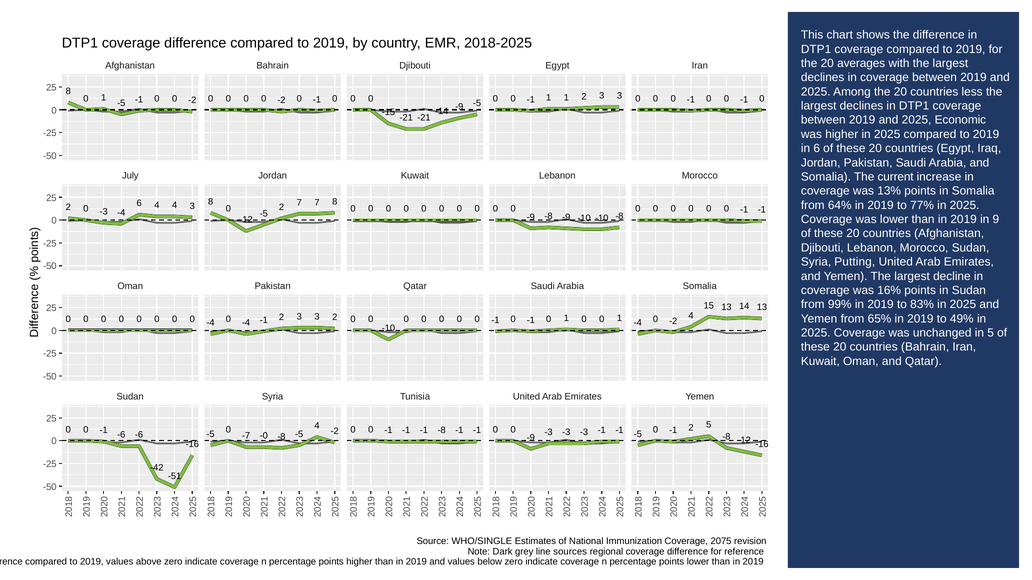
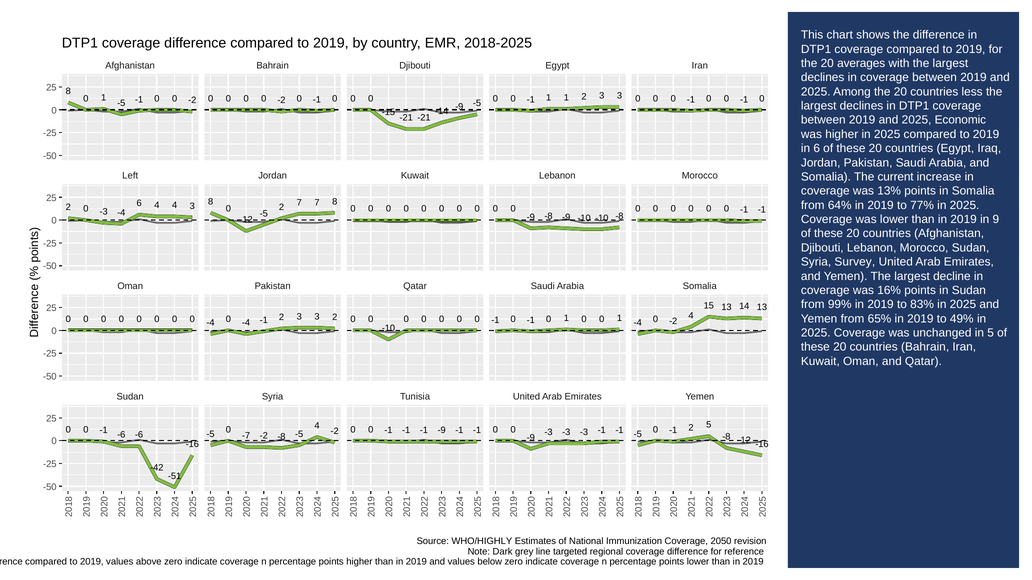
July: July -> Left (130, 176)
Putting: Putting -> Survey (855, 262)
-1 -8: -8 -> -9 (442, 431)
-7 -0: -0 -> -2 (264, 436)
WHO/SINGLE: WHO/SINGLE -> WHO/HIGHLY (482, 542)
2075: 2075 -> 2050 (721, 542)
sources: sources -> targeted (570, 552)
